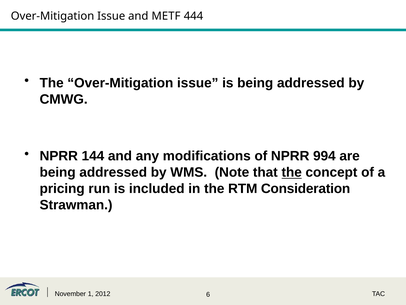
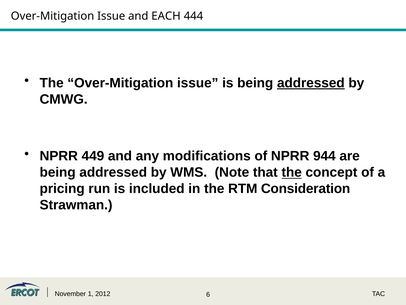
METF: METF -> EACH (166, 16)
addressed underline: none -> present (311, 83)
144: 144 -> 449 (93, 156)
994: 994 -> 944 (324, 156)
